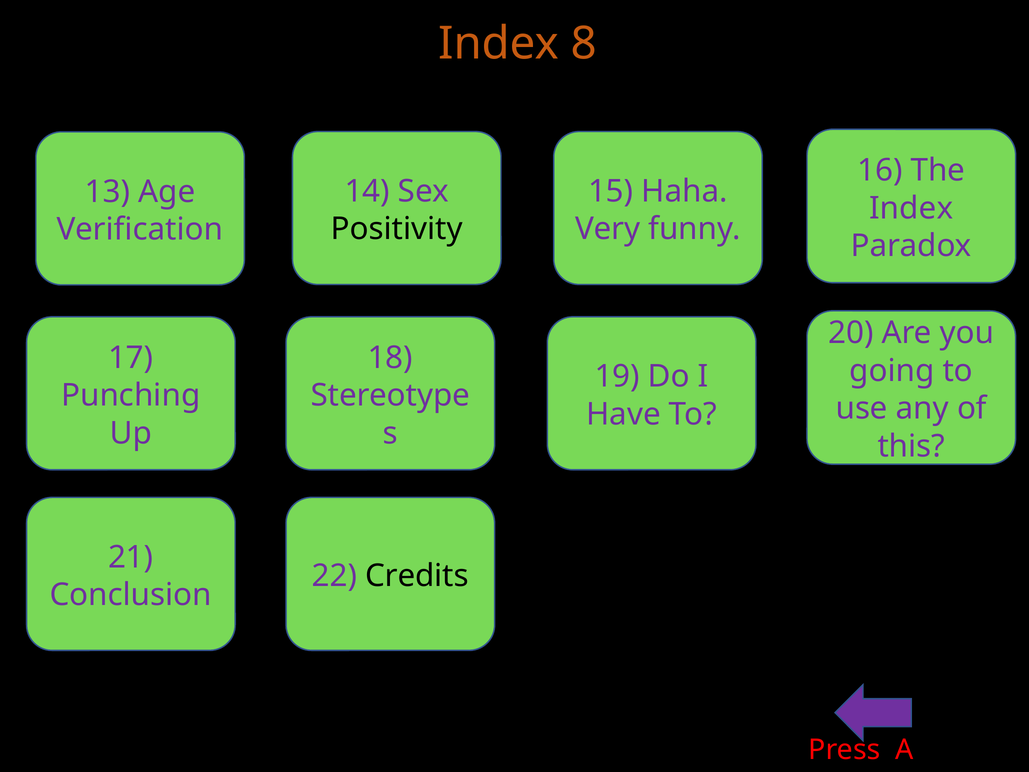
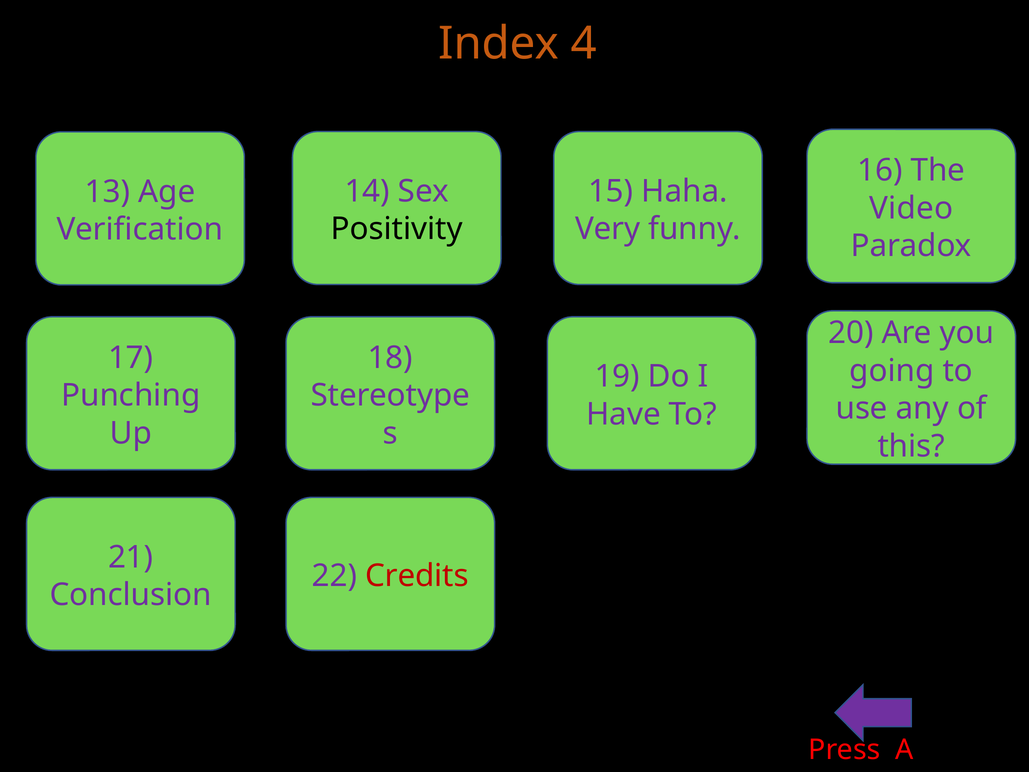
8: 8 -> 4 (584, 44)
Index: Index -> Video (911, 208)
Credits colour: black -> red (417, 576)
